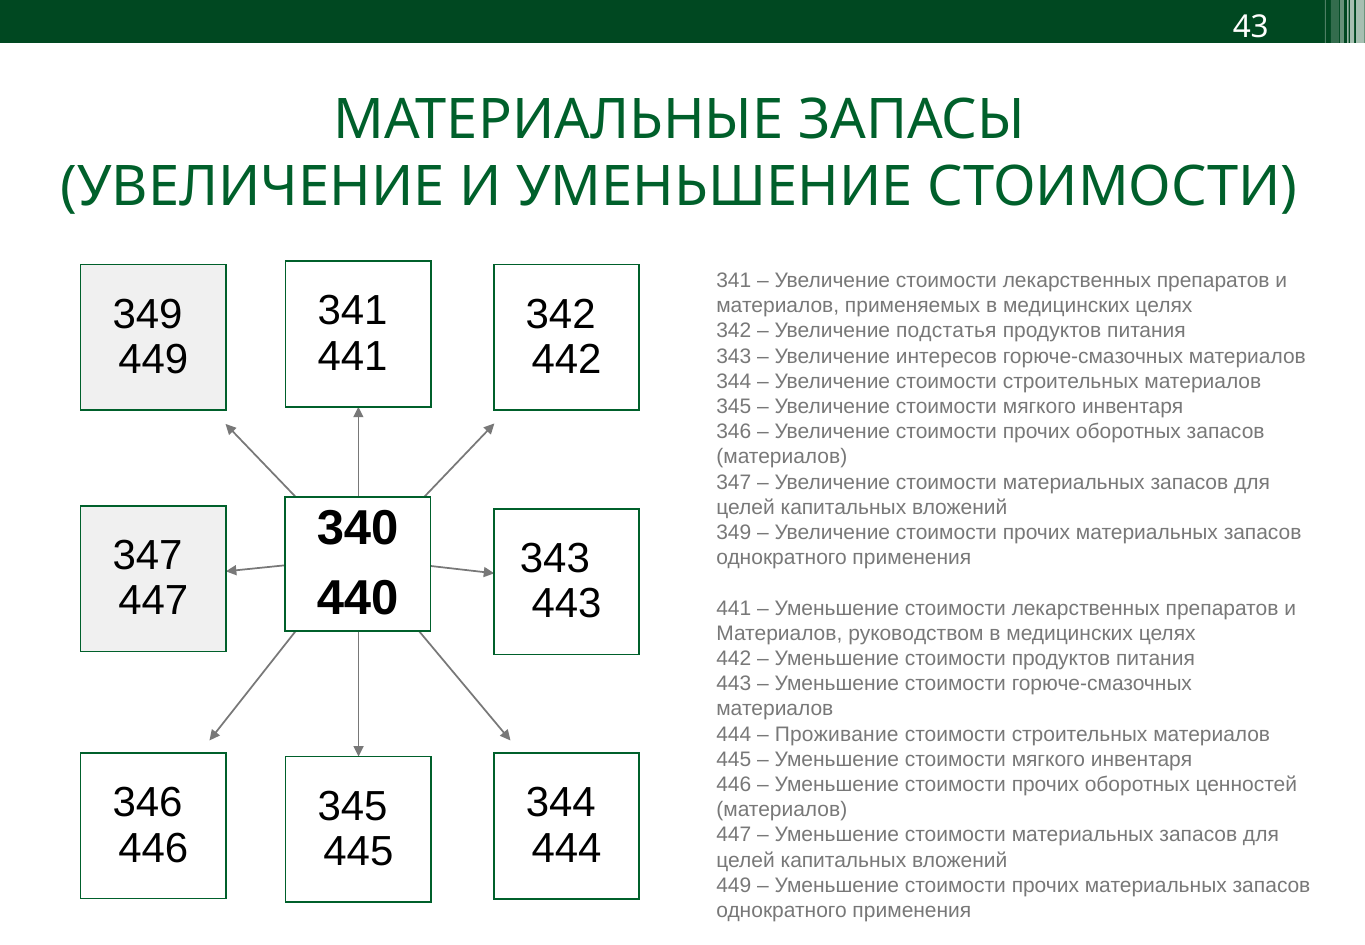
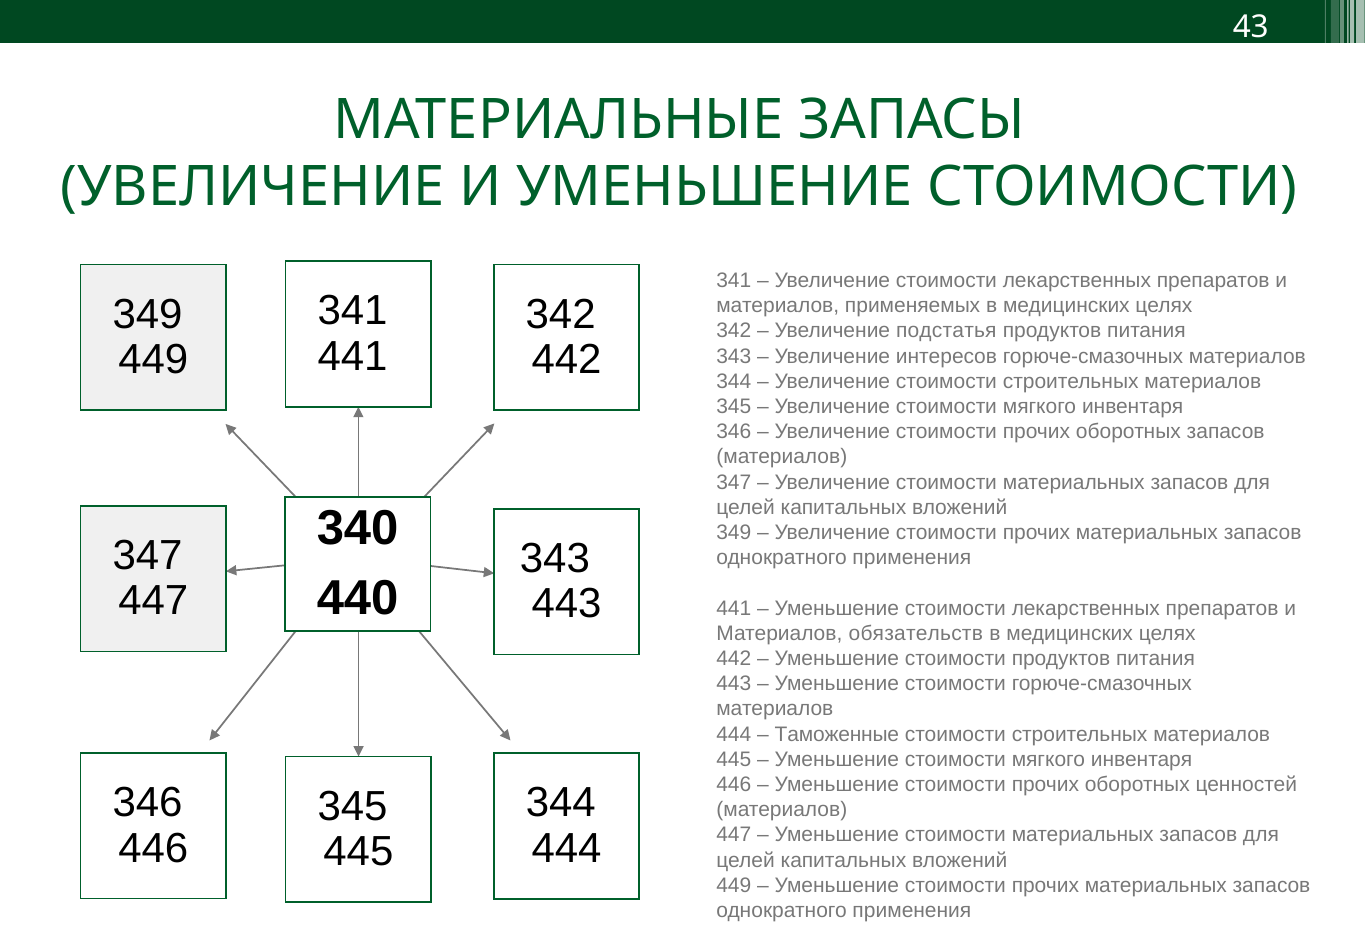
руководством: руководством -> обязательств (916, 633)
Проживание: Проживание -> Таможенные (837, 734)
